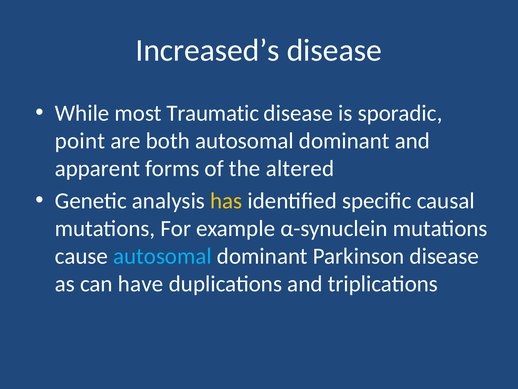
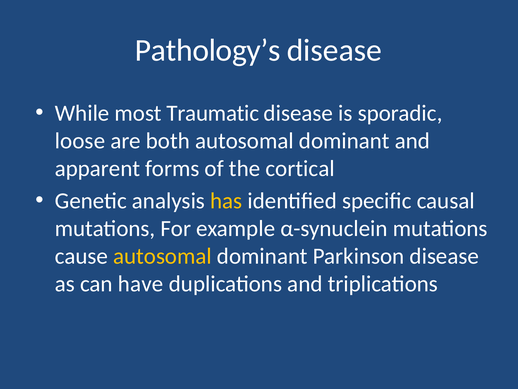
Increased’s: Increased’s -> Pathology’s (208, 50)
point: point -> loose (80, 141)
altered: altered -> cortical (300, 168)
autosomal colour: light blue -> yellow (162, 256)
